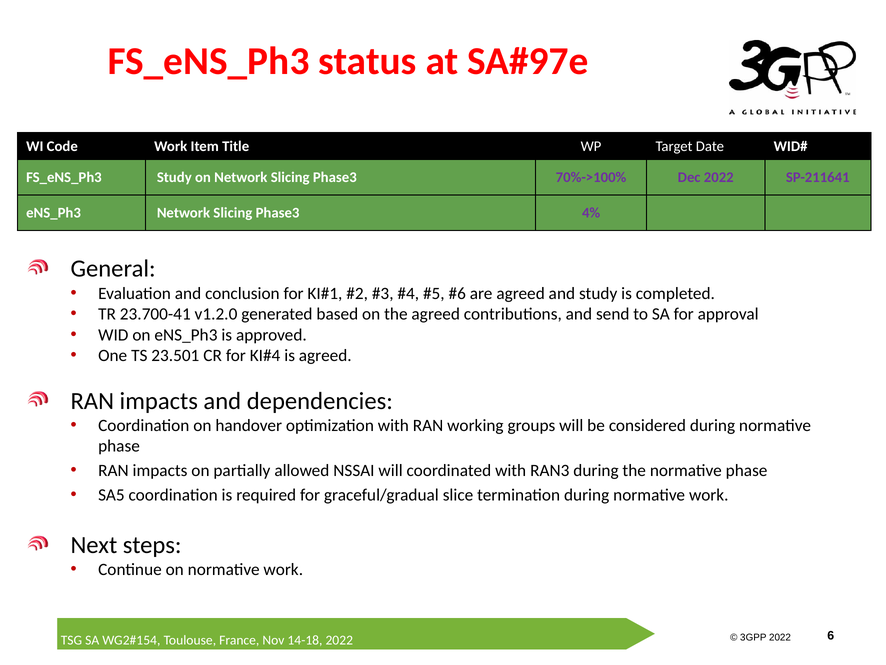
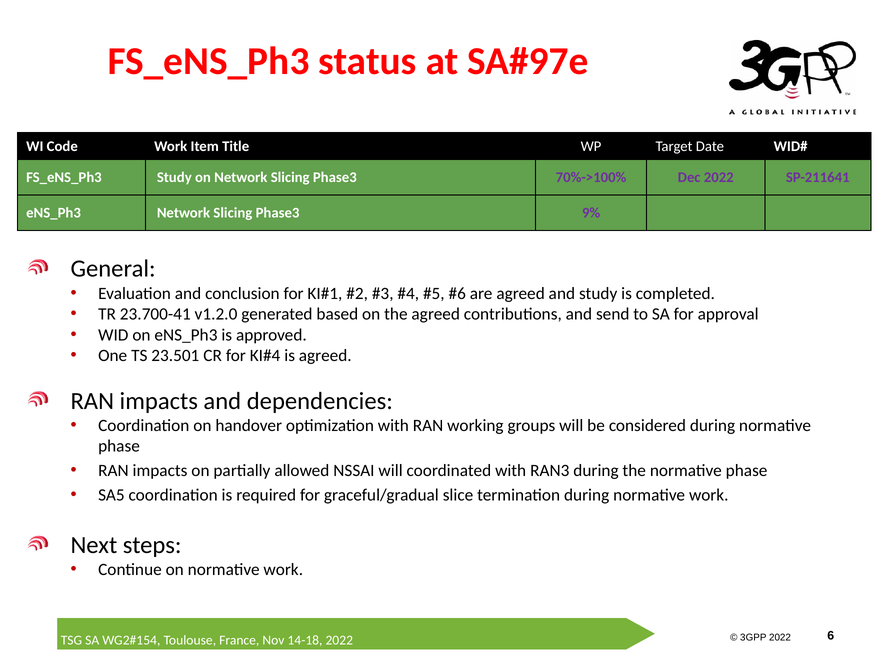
4%: 4% -> 9% (591, 213)
